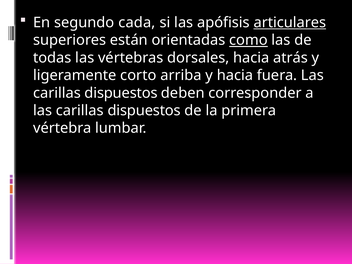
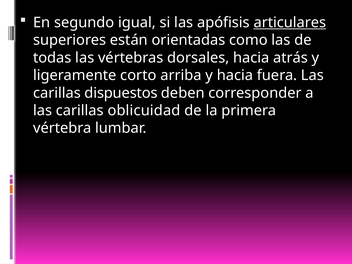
cada: cada -> igual (137, 23)
como underline: present -> none (248, 40)
dispuestos: dispuestos -> oblicuidad (144, 111)
